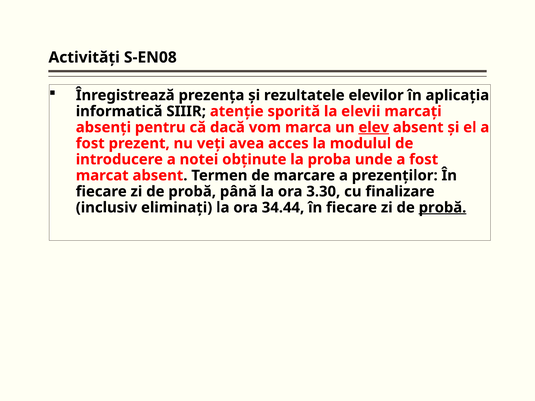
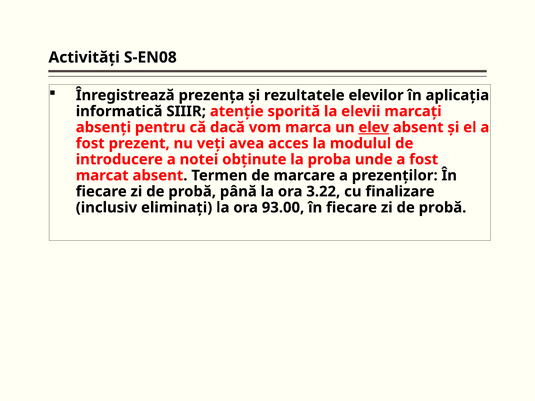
3.30: 3.30 -> 3.22 (323, 192)
34.44: 34.44 -> 93.00 (283, 208)
probă underline: present -> none (443, 208)
